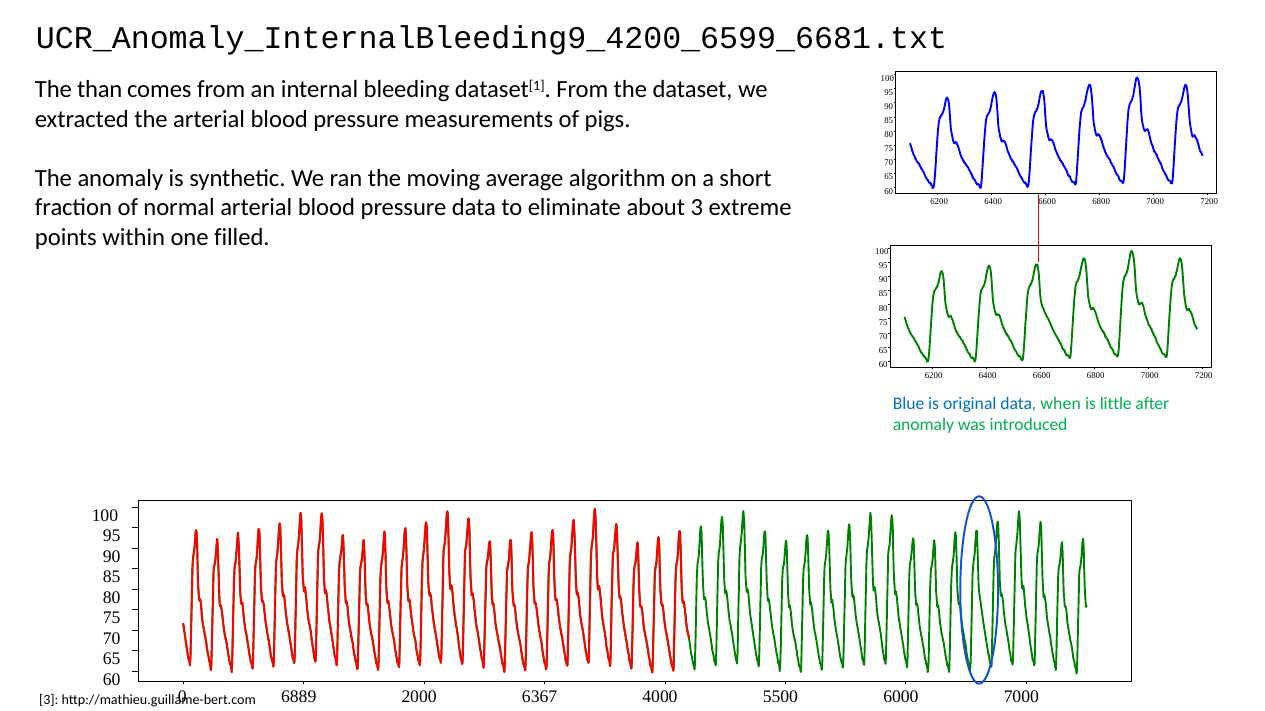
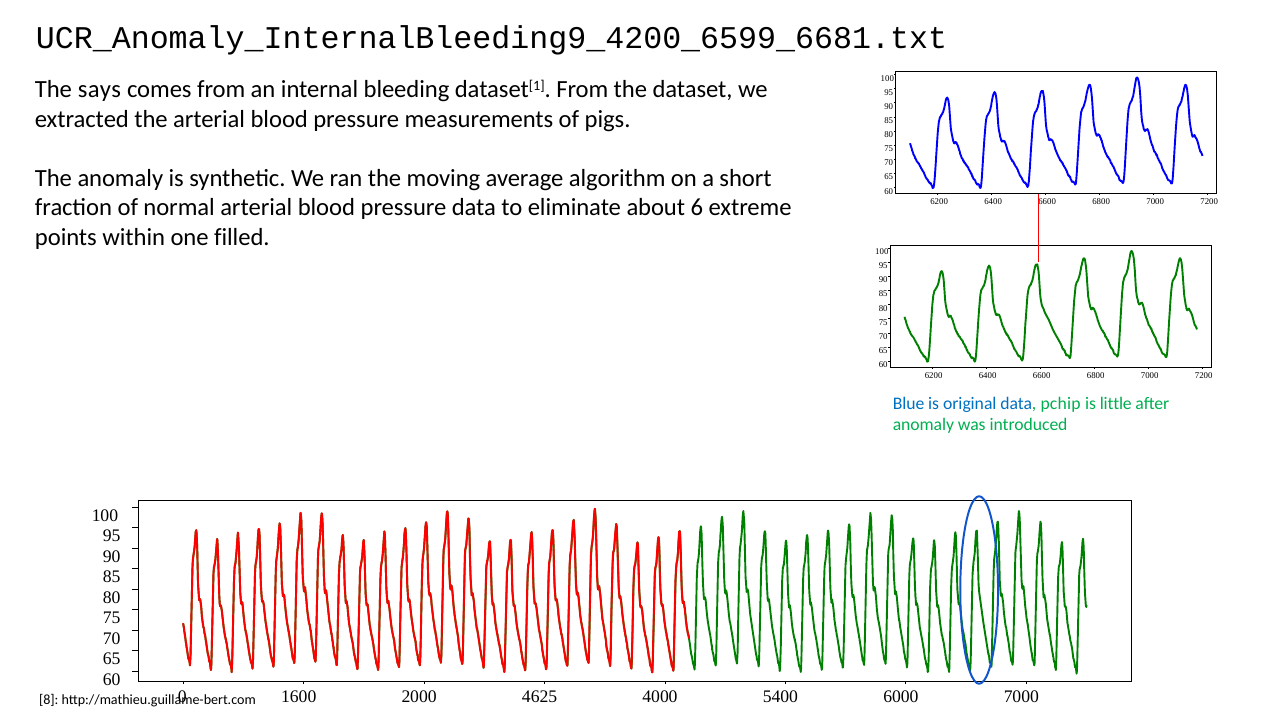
than: than -> says (99, 90)
about 3: 3 -> 6 (697, 208)
when: when -> pchip (1061, 404)
6889: 6889 -> 1600 (299, 698)
6367: 6367 -> 4625 (540, 698)
5500: 5500 -> 5400 (780, 698)
3: 3 -> 8 (49, 700)
